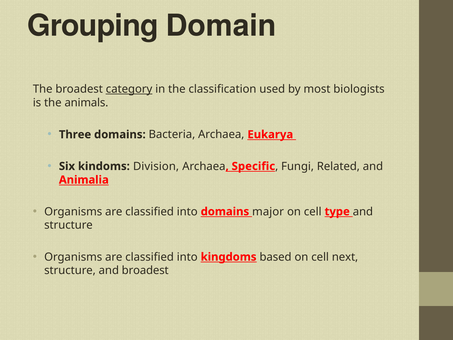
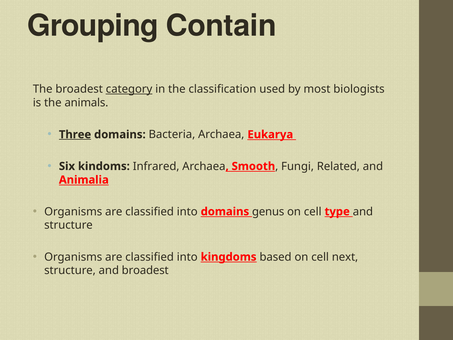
Domain: Domain -> Contain (221, 26)
Three underline: none -> present (75, 134)
Division: Division -> Infrared (156, 166)
Specific: Specific -> Smooth (253, 166)
major: major -> genus (268, 211)
